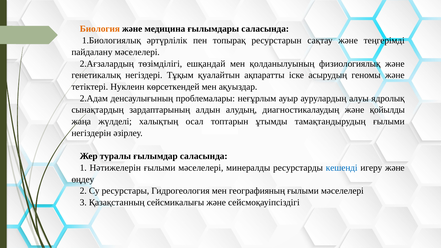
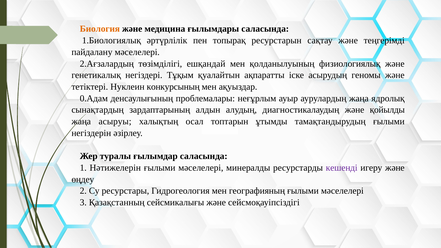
көрсеткендей: көрсеткендей -> конкурсының (173, 87)
2.Адам: 2.Адам -> 0.Адам (94, 98)
аурулардың алуы: алуы -> жаңа (359, 98)
жүлделі: жүлделі -> асыруы (115, 122)
кешенді colour: blue -> purple (342, 168)
